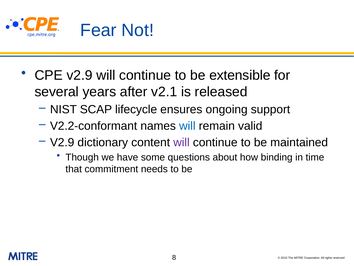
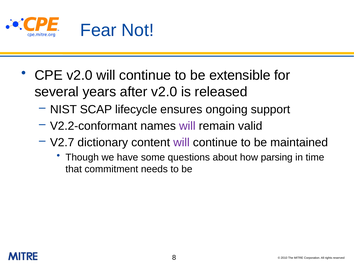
CPE v2.9: v2.9 -> v2.0 (80, 75)
after v2.1: v2.1 -> v2.0 (164, 92)
will colour: blue -> purple (187, 126)
V2.9: V2.9 -> V2.7 (62, 142)
binding: binding -> parsing (277, 157)
